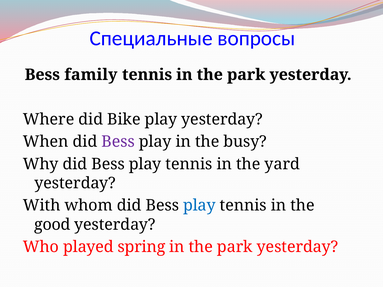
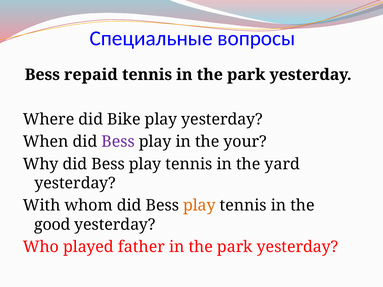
family: family -> repaid (91, 75)
busy: busy -> your (245, 142)
play colour: blue -> orange (199, 206)
spring: spring -> father (141, 247)
